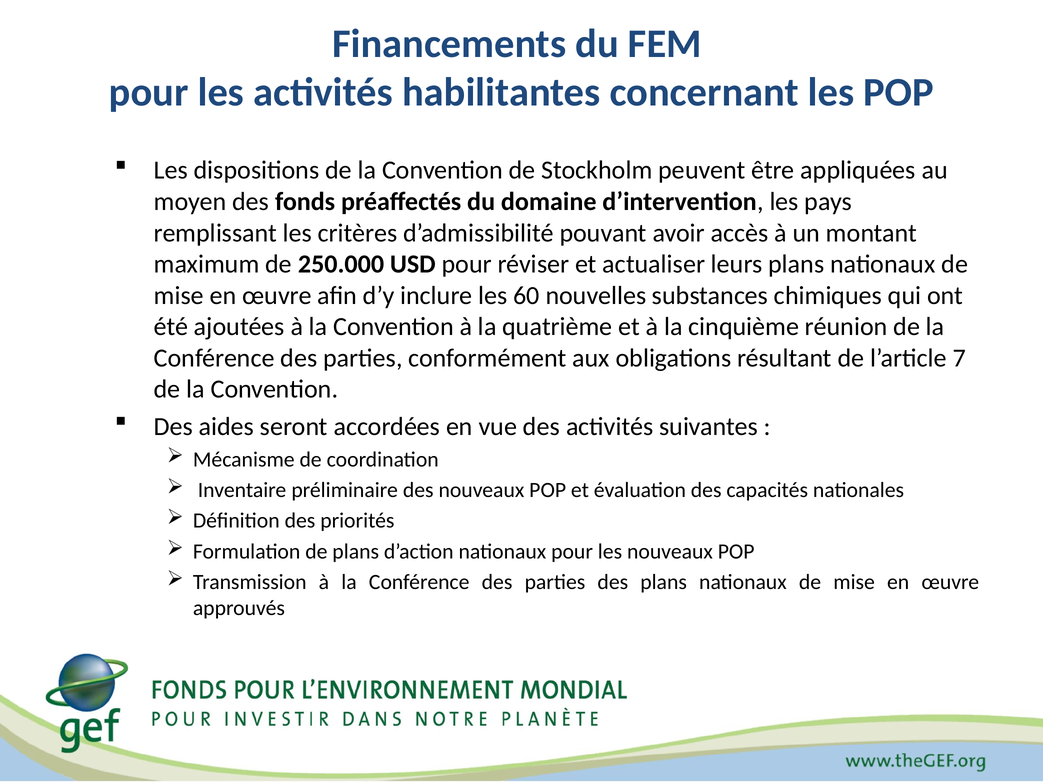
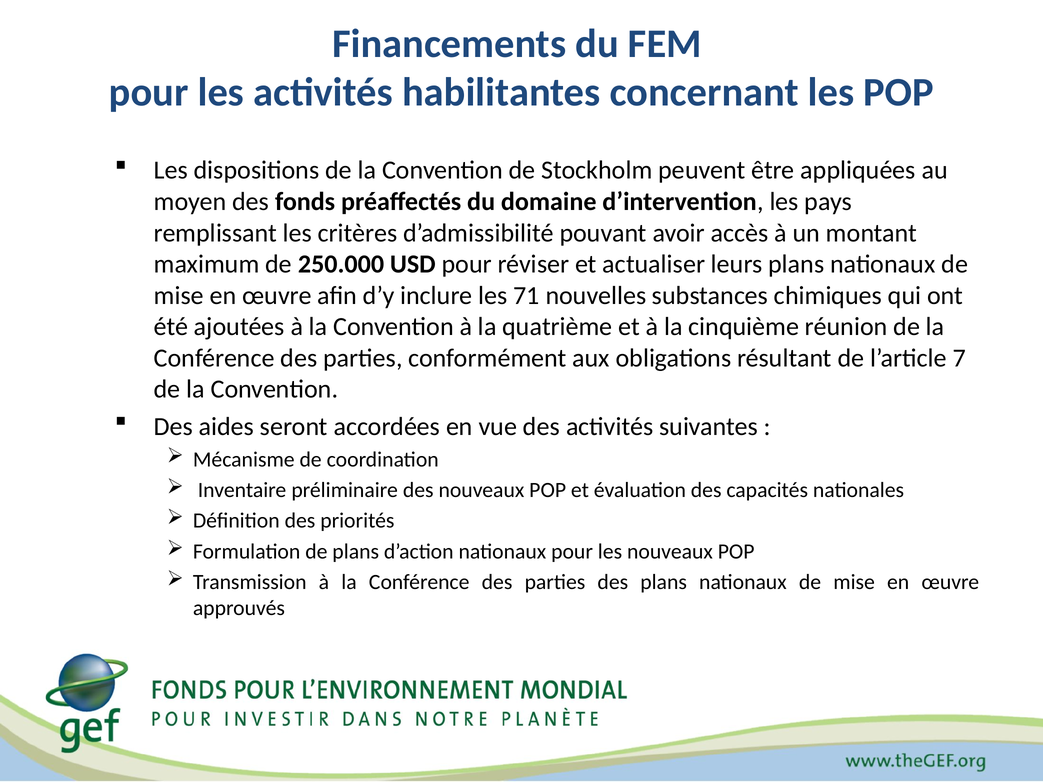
60: 60 -> 71 (526, 296)
